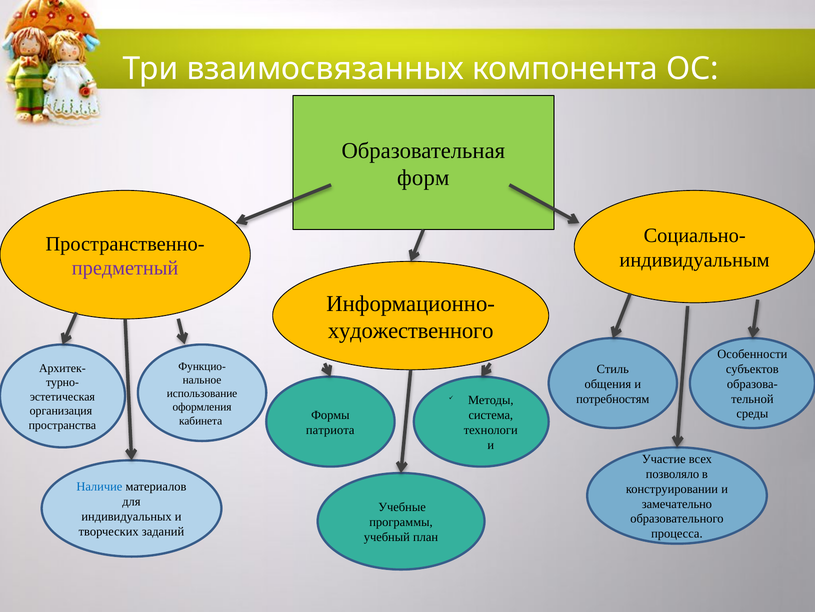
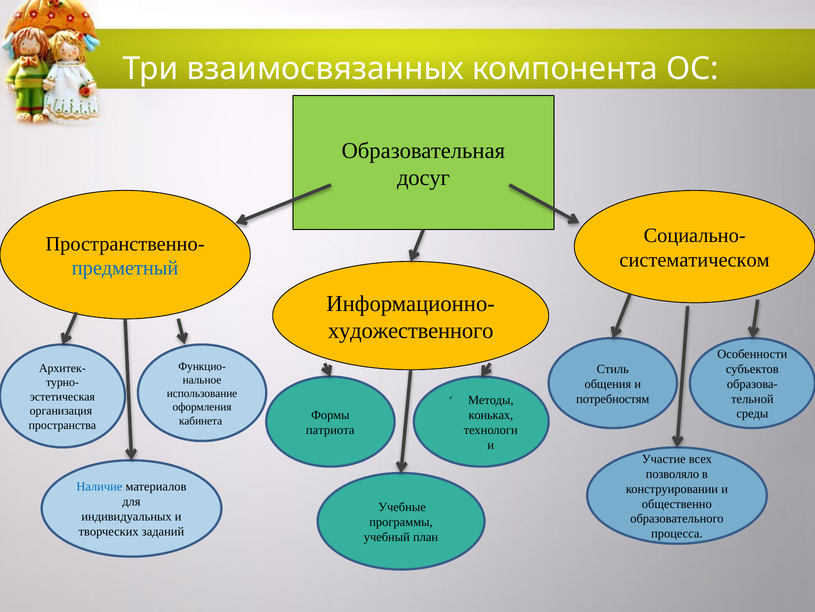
форм: форм -> досуг (423, 178)
индивидуальным: индивидуальным -> систематическом (695, 260)
предметный colour: purple -> blue (125, 268)
система: система -> коньках (491, 414)
замечательно: замечательно -> общественно (677, 503)
